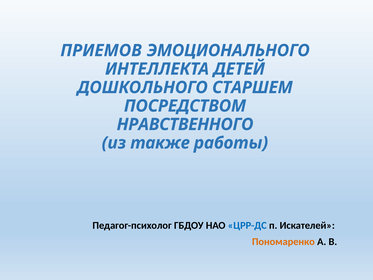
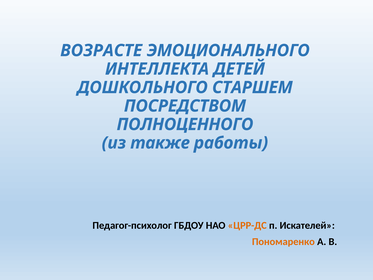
ПРИЕМОВ: ПРИЕМОВ -> ВОЗРАСТЕ (101, 50)
НРАВСТВЕННОГО: НРАВСТВЕННОГО -> ПОЛНОЦЕННОГО (185, 124)
ЦРР-ДС colour: blue -> orange (247, 225)
